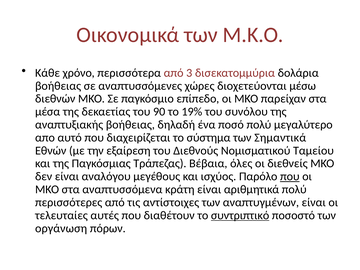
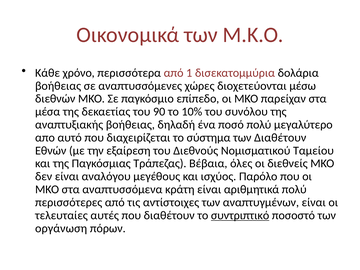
3: 3 -> 1 (189, 73)
19%: 19% -> 10% (192, 112)
των Σημαντικά: Σημαντικά -> Διαθέτουν (280, 138)
που underline: present -> none (290, 176)
